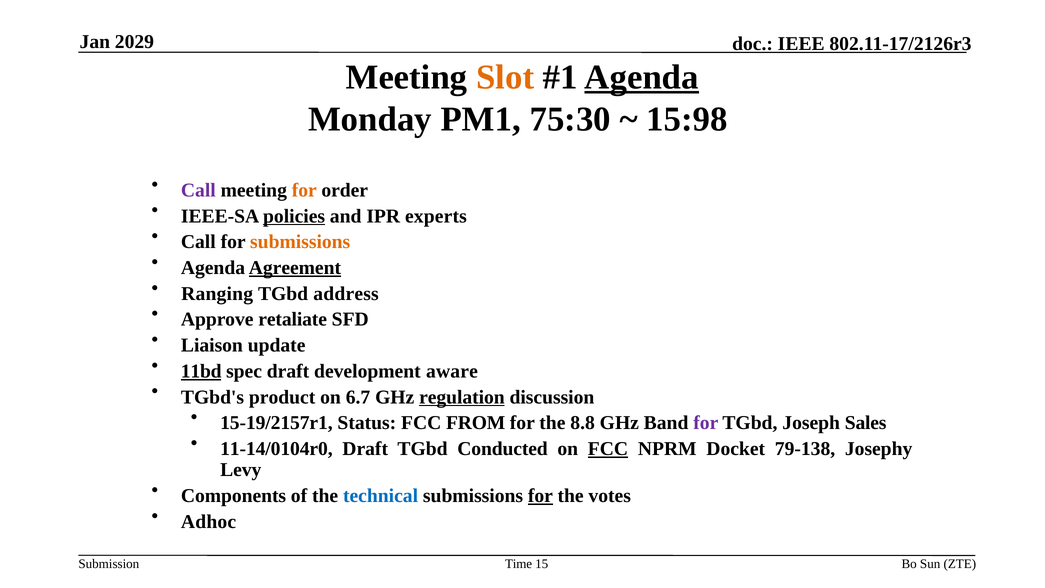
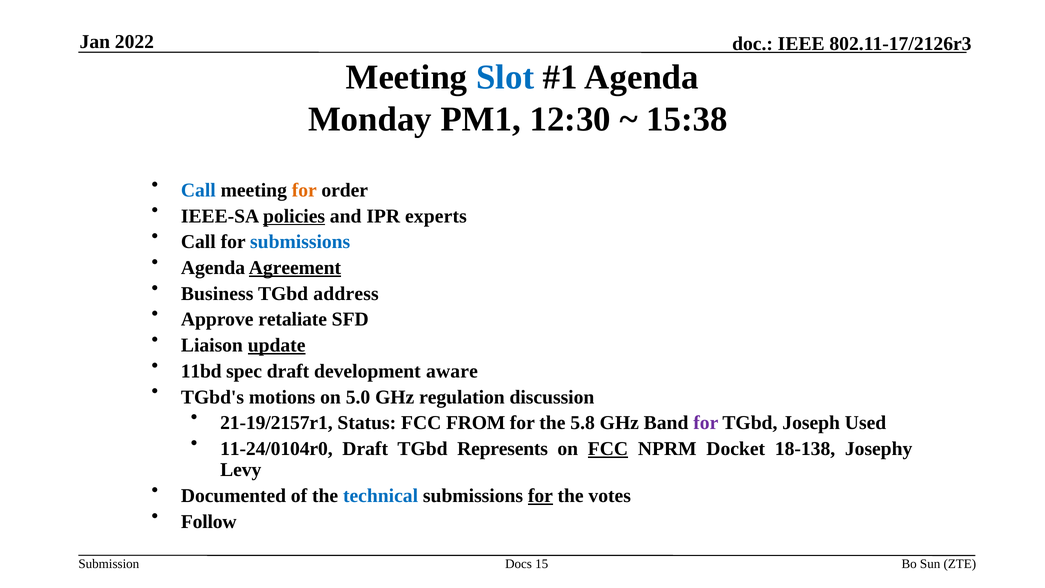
2029: 2029 -> 2022 (134, 42)
Slot colour: orange -> blue (505, 77)
Agenda underline: present -> none (642, 77)
75:30: 75:30 -> 12:30 (570, 119)
15:98: 15:98 -> 15:38 (687, 119)
Call colour: purple -> blue (198, 190)
submissions colour: orange -> blue (300, 242)
Ranging: Ranging -> Business (217, 294)
update underline: none -> present (277, 345)
11bd underline: present -> none (201, 371)
product: product -> motions (282, 397)
6.7: 6.7 -> 5.0 (358, 397)
regulation underline: present -> none (462, 397)
15-19/2157r1: 15-19/2157r1 -> 21-19/2157r1 (276, 423)
8.8: 8.8 -> 5.8 (583, 423)
Sales: Sales -> Used (866, 423)
11-14/0104r0: 11-14/0104r0 -> 11-24/0104r0 (276, 449)
Conducted: Conducted -> Represents (503, 449)
79-138: 79-138 -> 18-138 (805, 449)
Components: Components -> Documented (234, 496)
Adhoc: Adhoc -> Follow (209, 522)
Time: Time -> Docs (519, 564)
